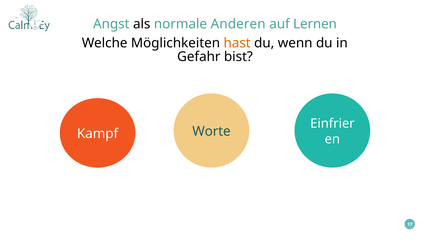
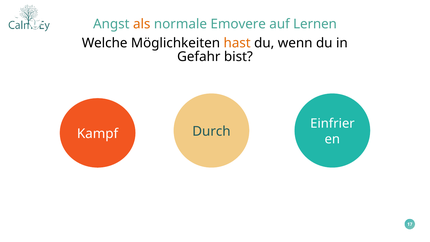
als colour: black -> orange (142, 24)
Anderen: Anderen -> Emovere (238, 24)
Worte: Worte -> Durch (211, 131)
